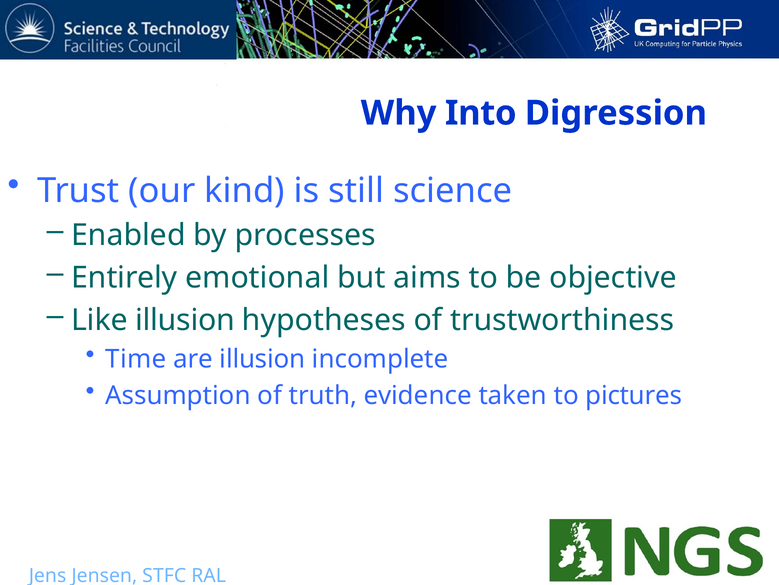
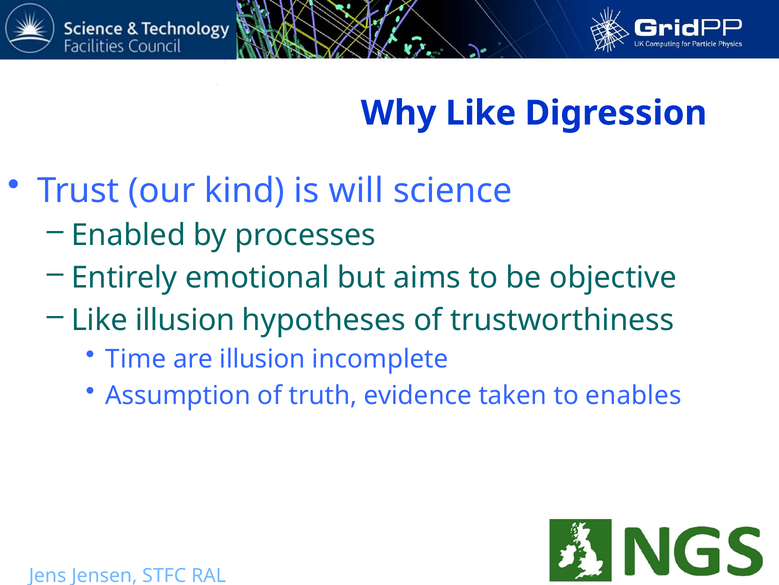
Why Into: Into -> Like (481, 113)
still: still -> will (356, 190)
pictures: pictures -> enables (634, 395)
